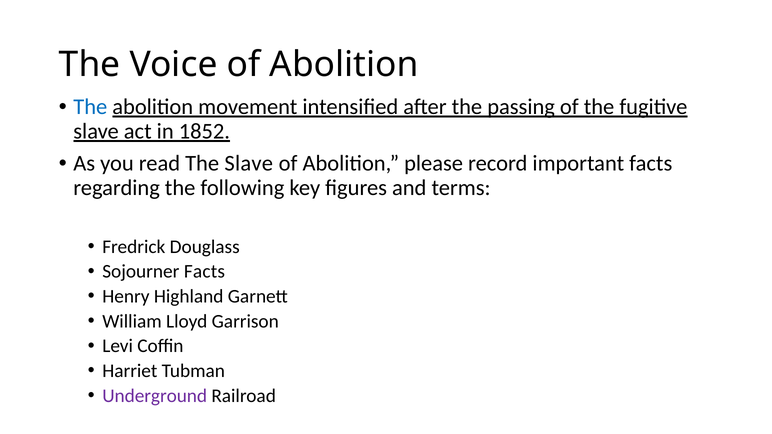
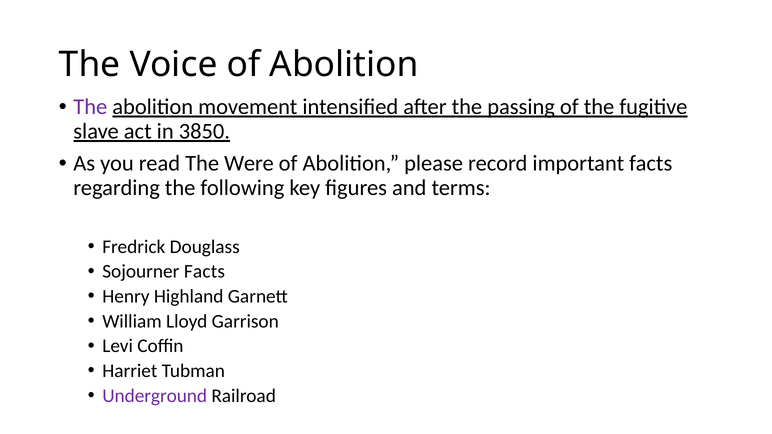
The colour: blue -> purple (90, 107)
1852: 1852 -> 3850 (204, 131)
The Slave: Slave -> Were (249, 164)
